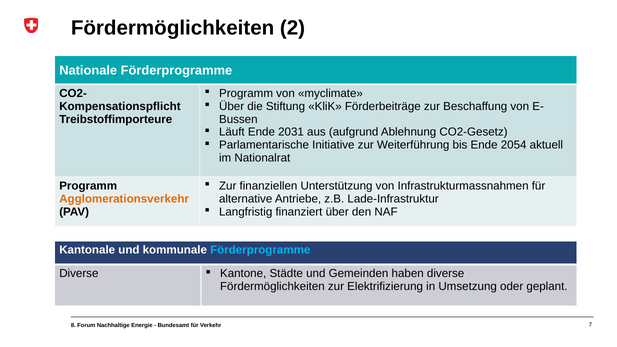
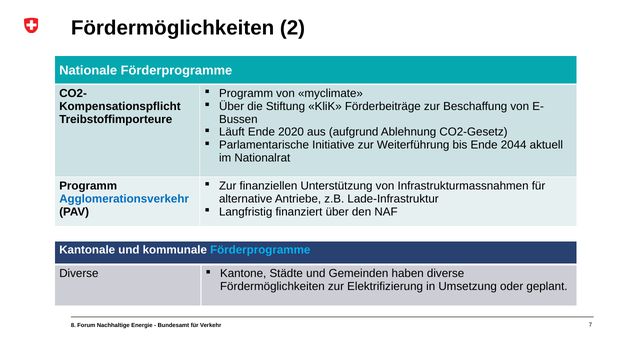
2031: 2031 -> 2020 (291, 132)
2054: 2054 -> 2044 (514, 145)
Agglomerationsverkehr colour: orange -> blue (124, 199)
